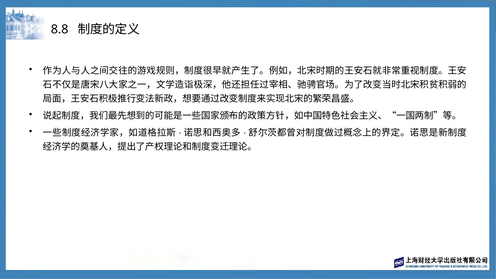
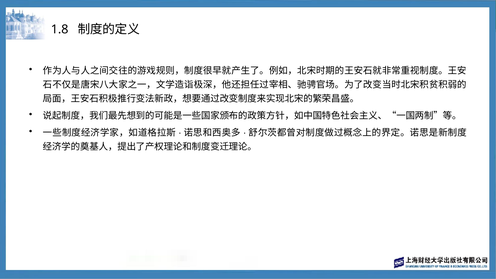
8.8: 8.8 -> 1.8 (60, 30)
